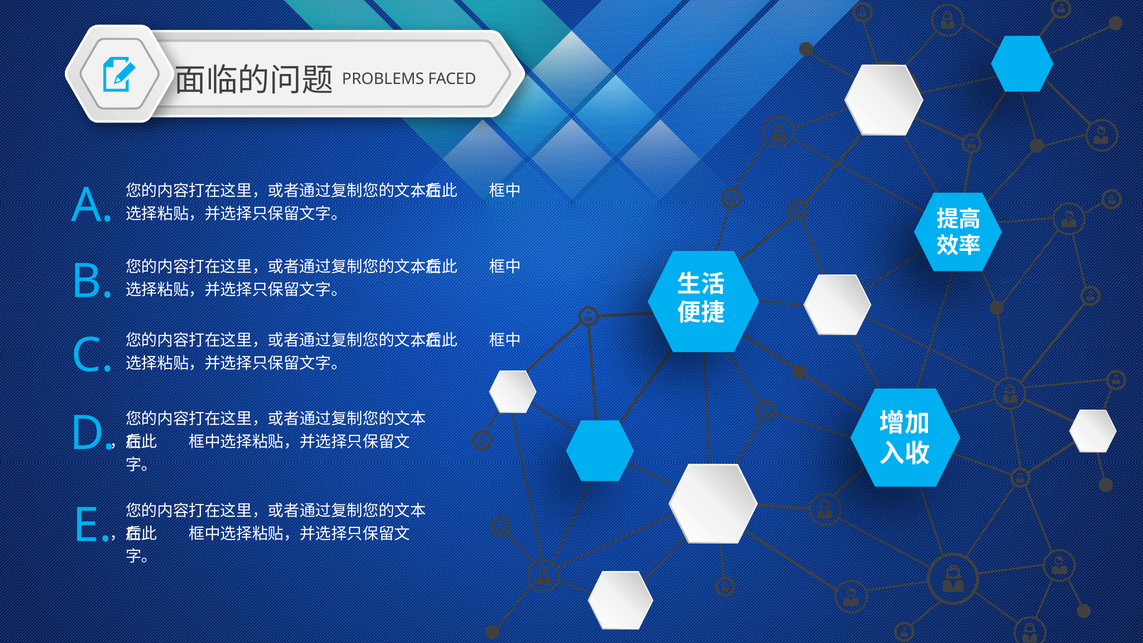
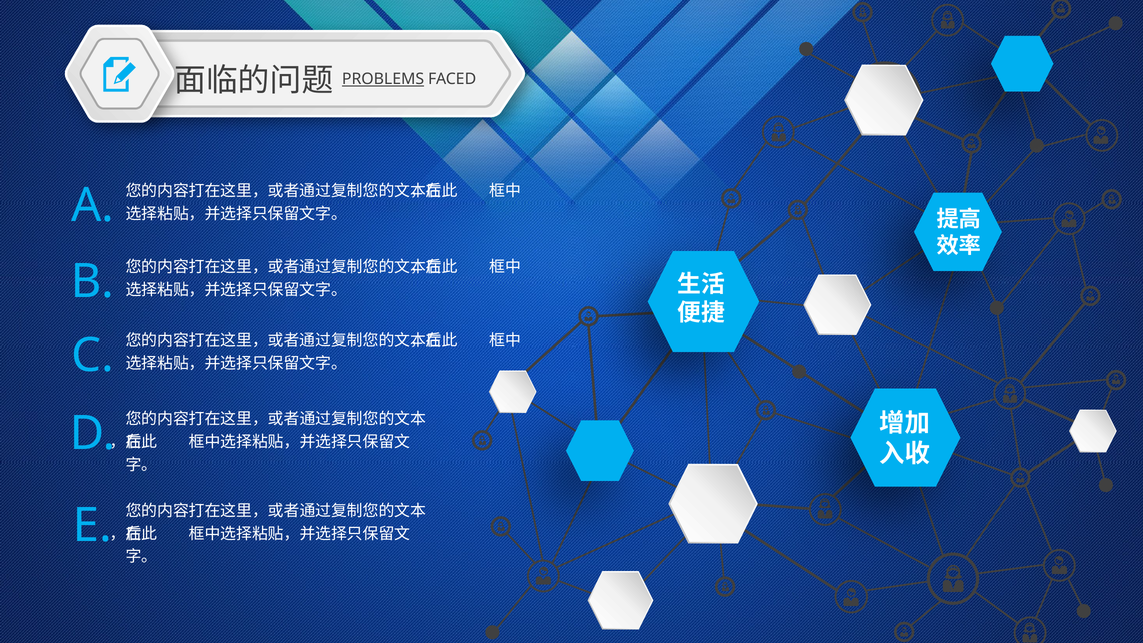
PROBLEMS underline: none -> present (383, 79)
